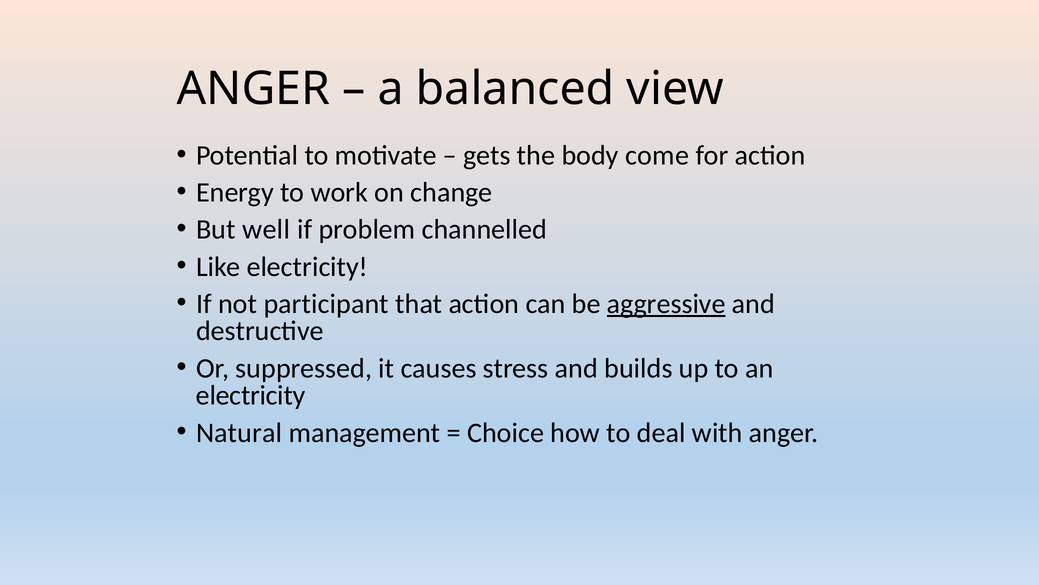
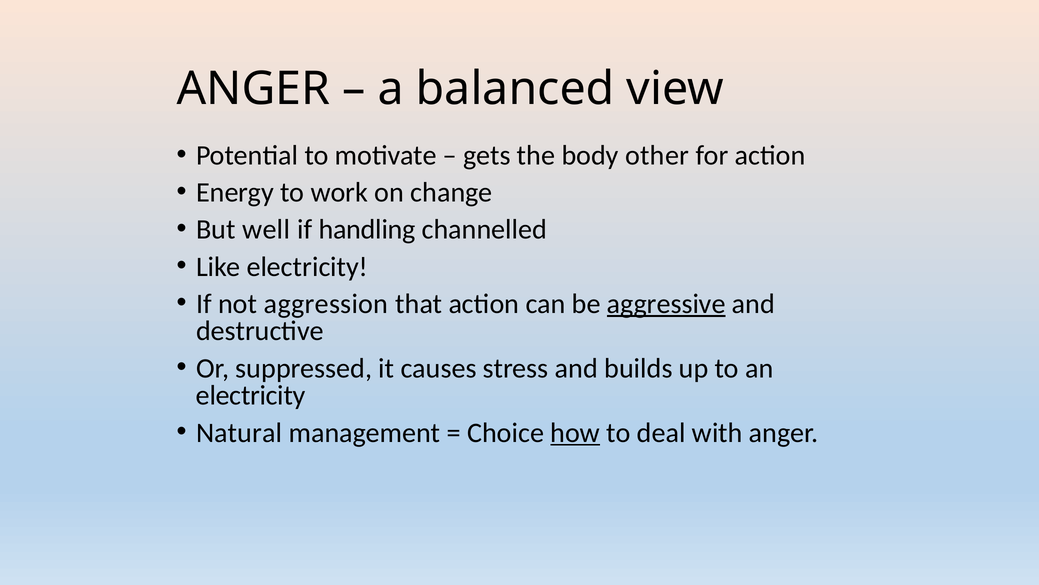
come: come -> other (657, 155)
problem: problem -> handling (367, 229)
participant: participant -> aggression (326, 304)
how underline: none -> present (575, 432)
